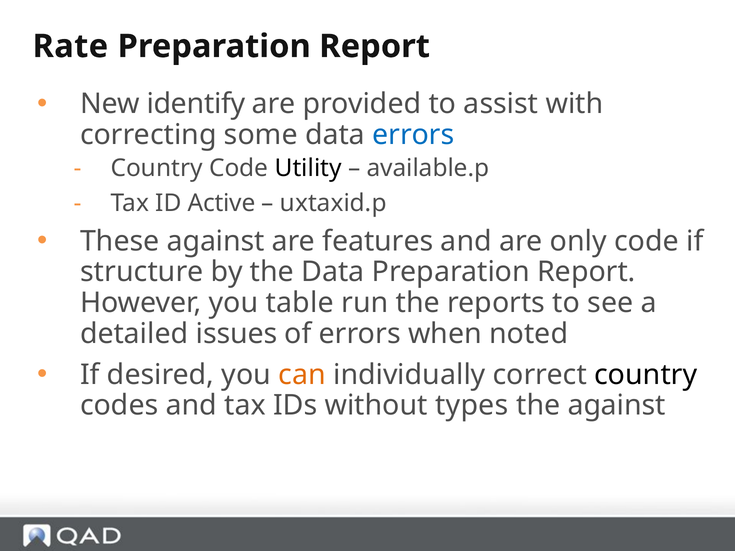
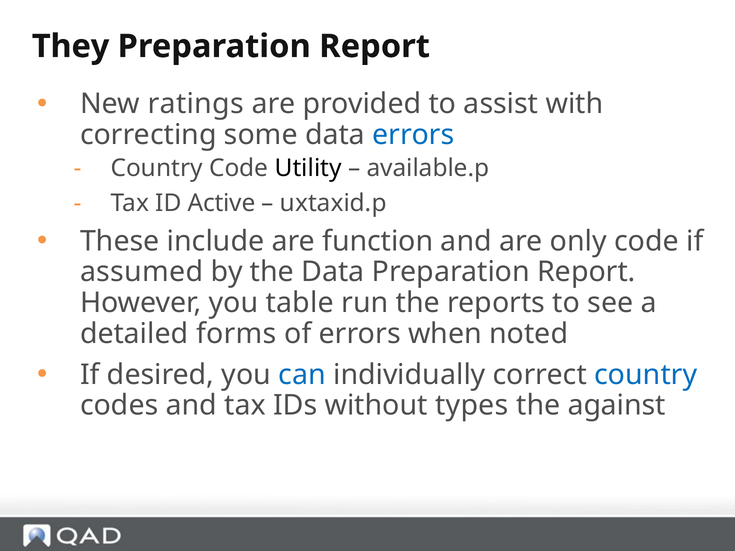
Rate: Rate -> They (71, 46)
identify: identify -> ratings (196, 104)
These against: against -> include (216, 241)
features: features -> function (378, 241)
structure: structure -> assumed (142, 272)
issues: issues -> forms (236, 334)
can colour: orange -> blue (302, 375)
country colour: black -> blue (646, 375)
